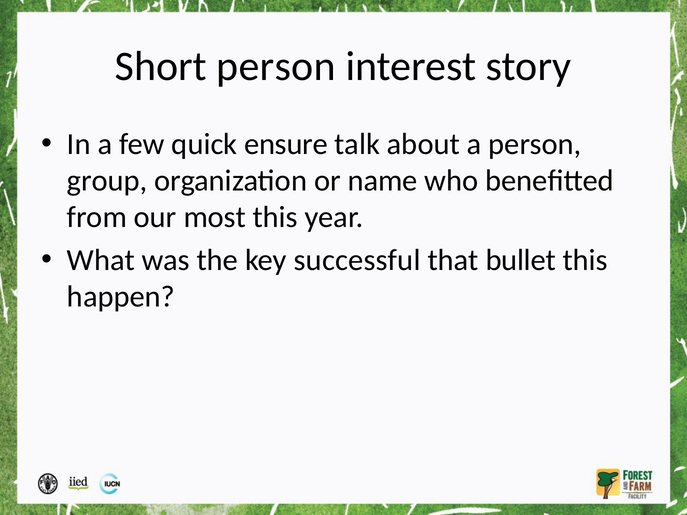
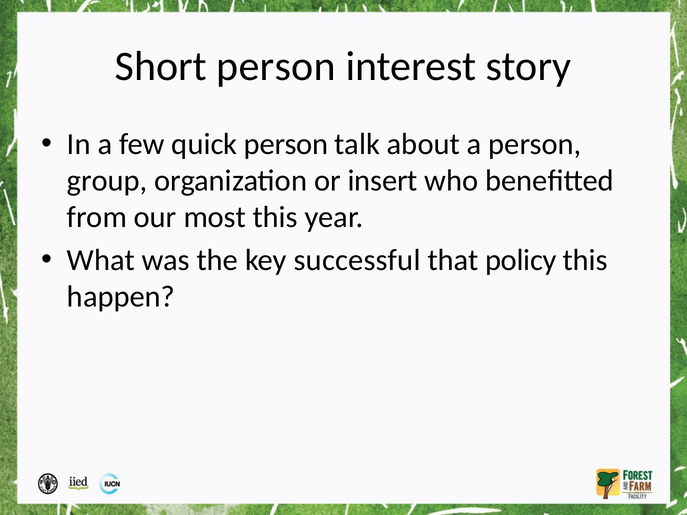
quick ensure: ensure -> person (286, 144)
name: name -> insert (383, 181)
bullet: bullet -> policy (521, 260)
